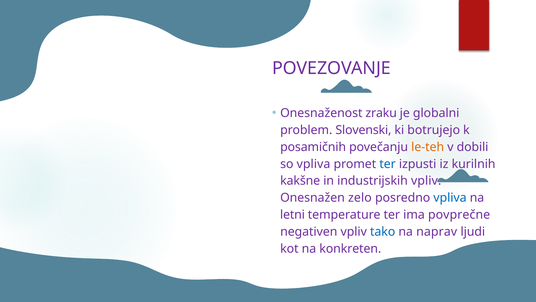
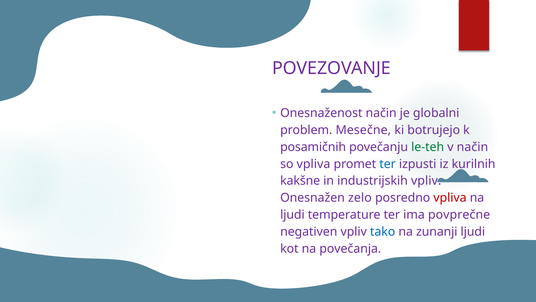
Onesnaženost zraku: zraku -> način (381, 113)
Slovenski: Slovenski -> Mesečne (363, 130)
le-teh colour: orange -> green (428, 147)
v dobili: dobili -> način (472, 147)
vpliva colour: blue -> red (450, 198)
letni: letni -> ljudi (292, 214)
naprav: naprav -> zunanji (437, 231)
konkreten: konkreten -> povečanja (350, 248)
